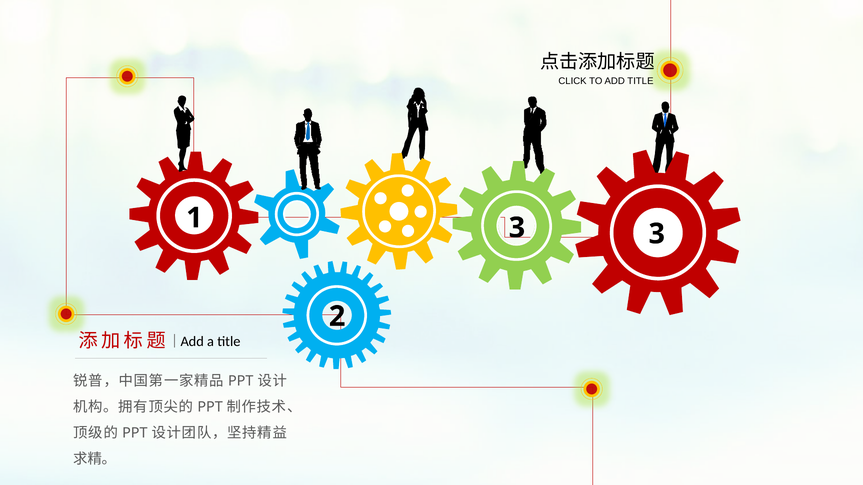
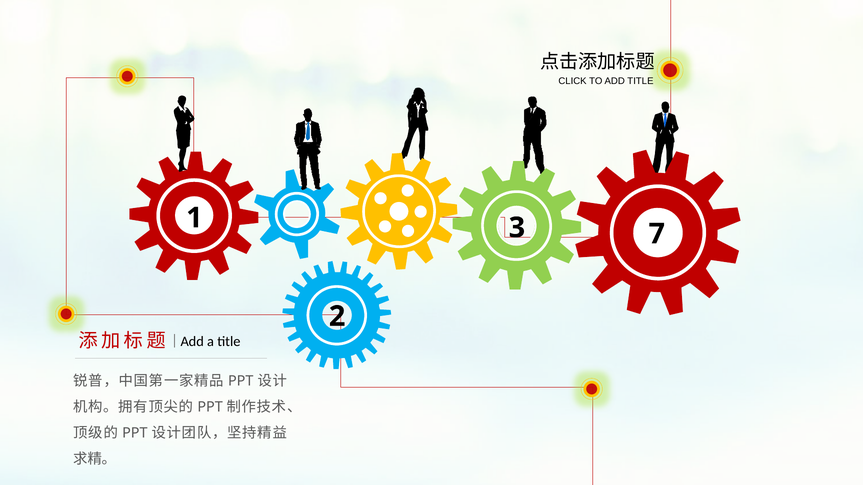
3 3: 3 -> 7 (657, 234)
